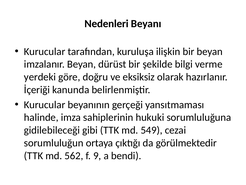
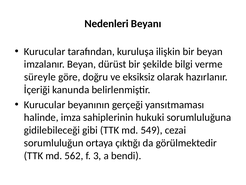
yerdeki: yerdeki -> süreyle (40, 77)
9: 9 -> 3 (97, 155)
